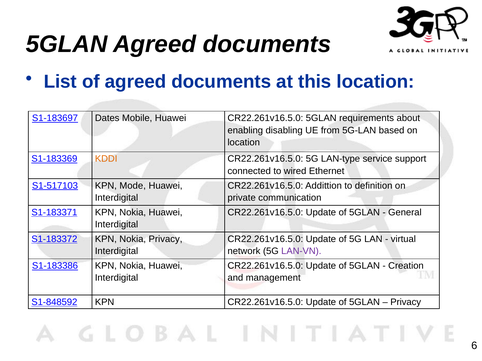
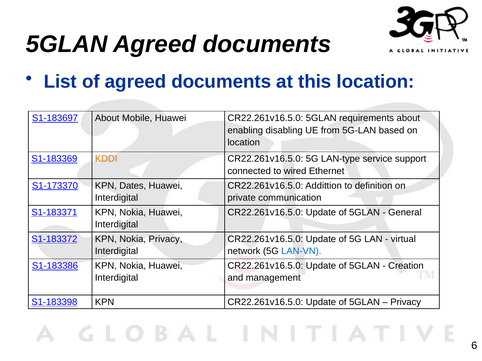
S1-183697 Dates: Dates -> About (107, 118)
S1-517103: S1-517103 -> S1-173370 (55, 186)
Mode: Mode -> Dates (133, 186)
LAN-VN colour: purple -> blue (301, 251)
S1-848592: S1-848592 -> S1-183398 (54, 303)
